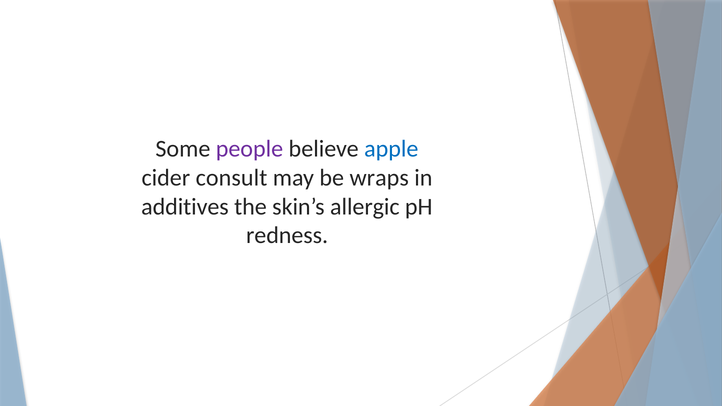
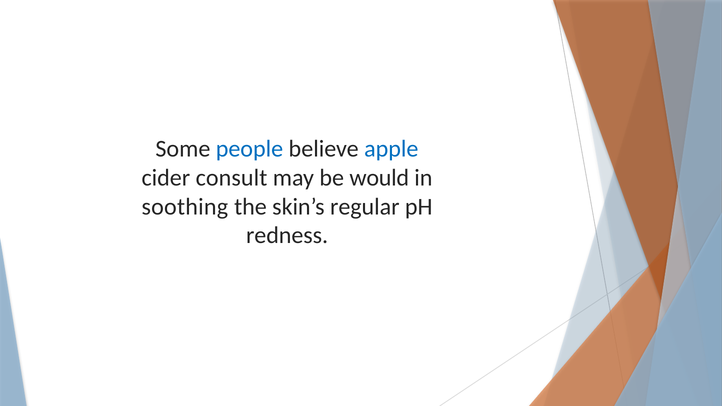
people colour: purple -> blue (249, 149)
wraps: wraps -> would (379, 178)
additives: additives -> soothing (185, 207)
allergic: allergic -> regular (365, 207)
